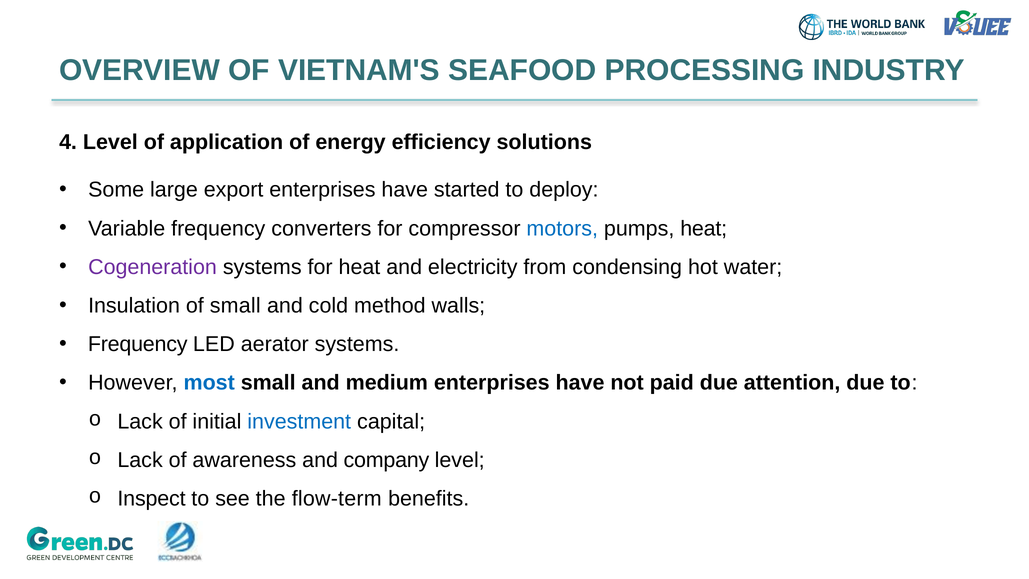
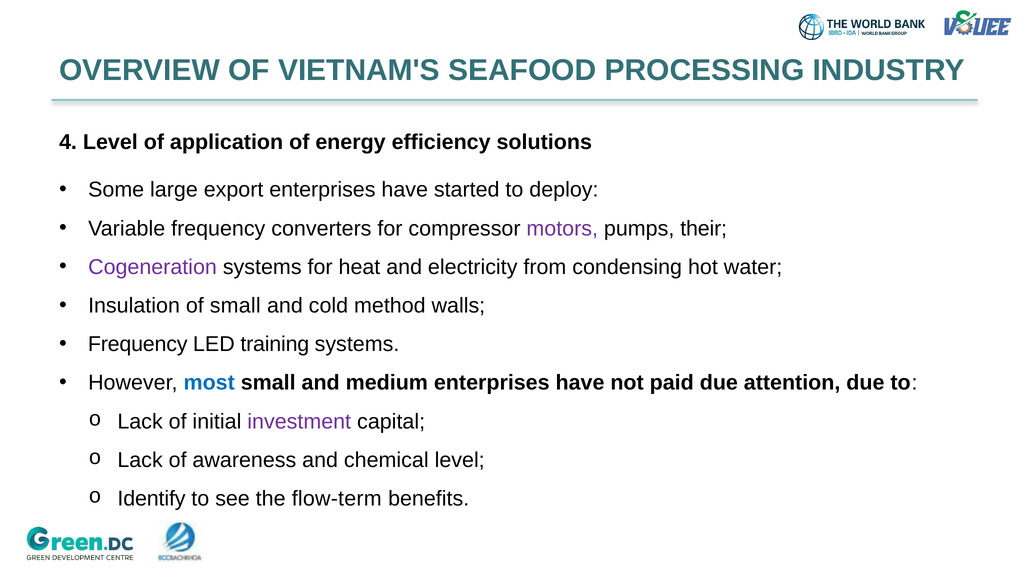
motors colour: blue -> purple (562, 228)
pumps heat: heat -> their (704, 228)
aerator: aerator -> training (275, 344)
investment colour: blue -> purple (299, 421)
company: company -> chemical (386, 460)
Inspect: Inspect -> Identify (152, 499)
